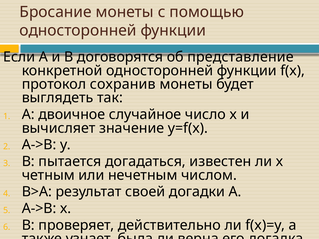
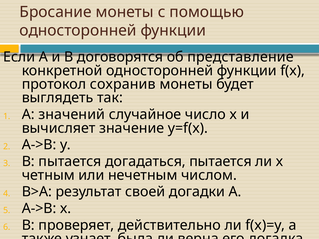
двоичное: двоичное -> значений (72, 115)
догадаться известен: известен -> пытается (220, 162)
